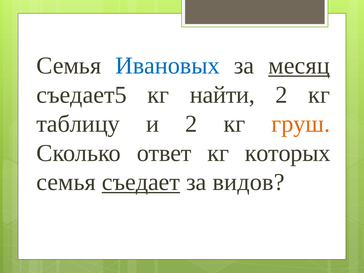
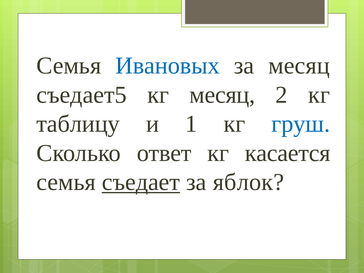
месяц underline: present -> none (299, 66)
кг найти: найти -> месяц (222, 95)
и 2: 2 -> 1 (191, 124)
груш colour: orange -> blue (301, 124)
которых: которых -> касается (288, 153)
видов: видов -> яблок (249, 182)
